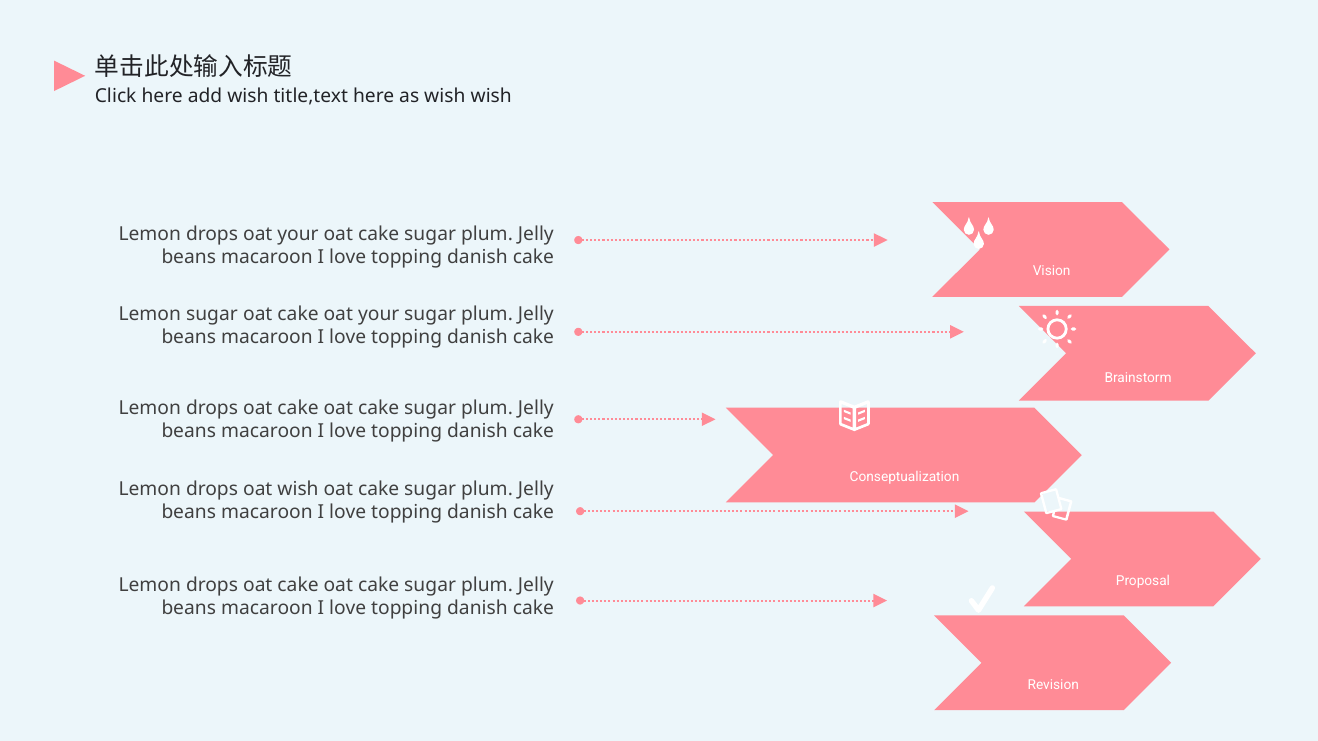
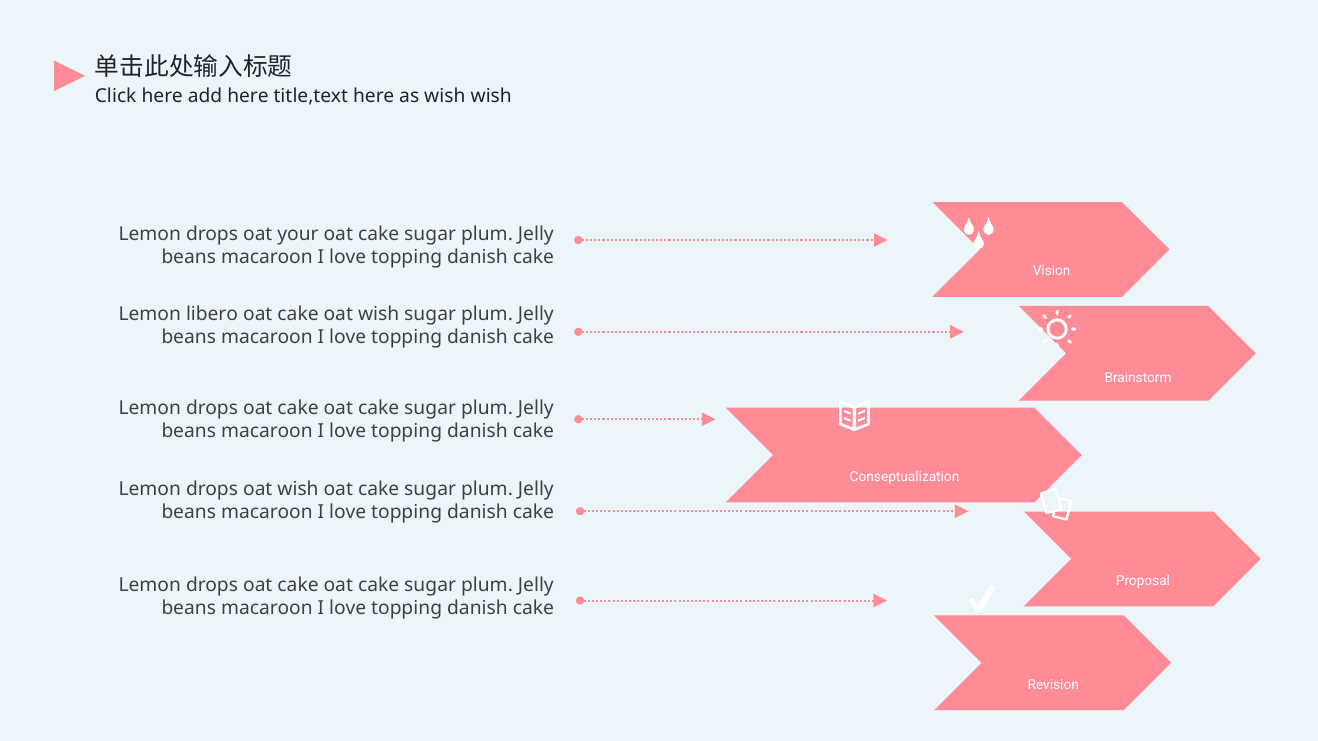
add wish: wish -> here (248, 96)
Lemon sugar: sugar -> libero (212, 314)
cake oat your: your -> wish (379, 314)
